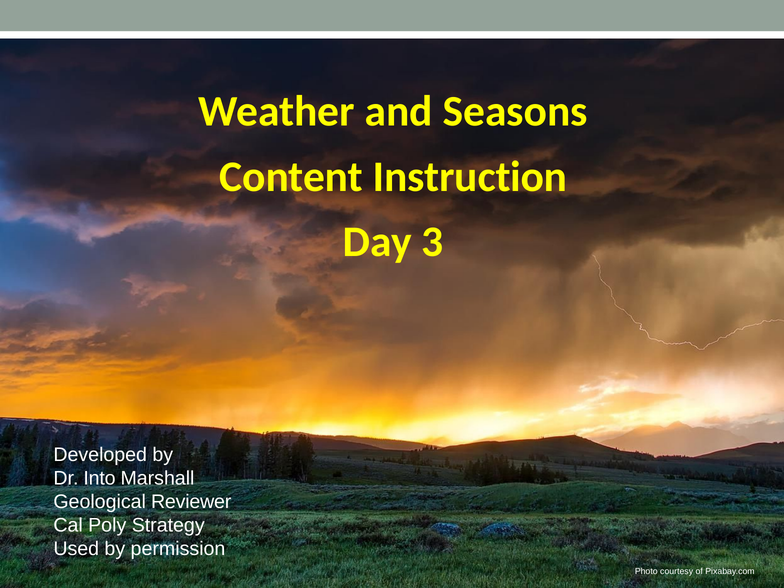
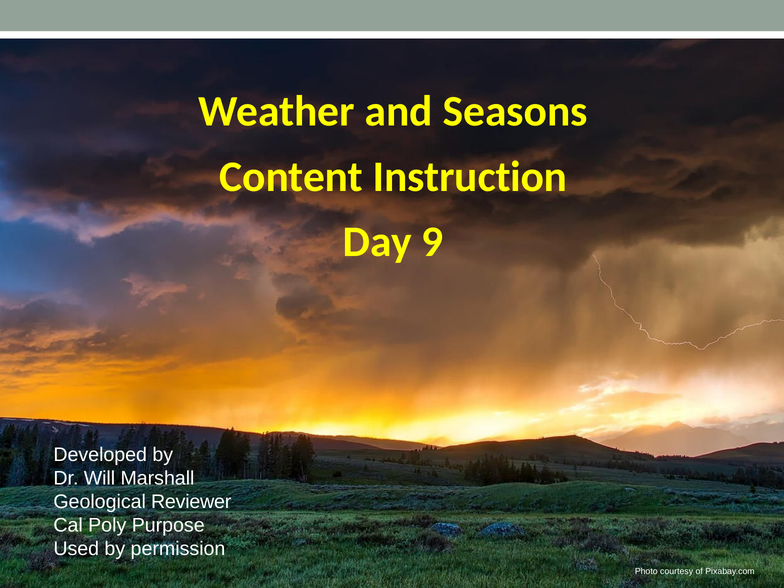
3: 3 -> 9 (432, 242)
Into: Into -> Will (99, 478)
Strategy: Strategy -> Purpose (168, 525)
